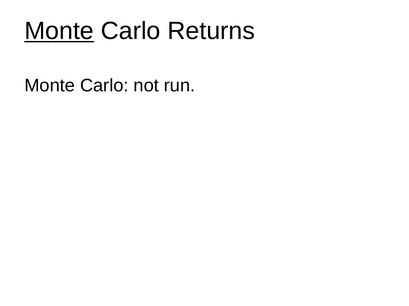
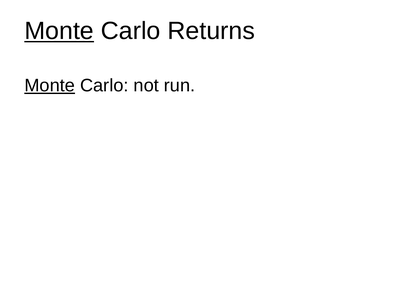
Monte underline: none -> present (50, 86)
